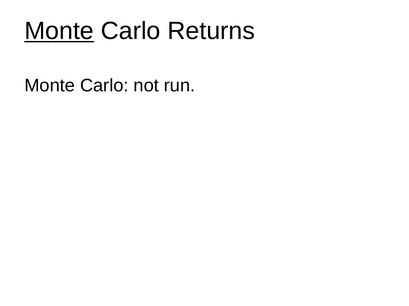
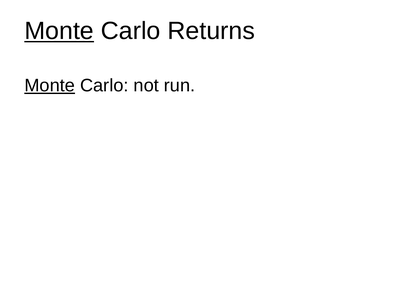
Monte underline: none -> present (50, 86)
